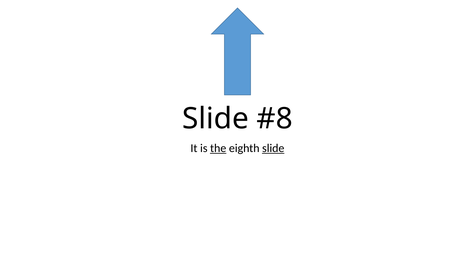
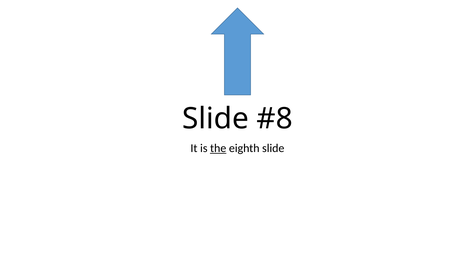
slide underline: present -> none (273, 148)
